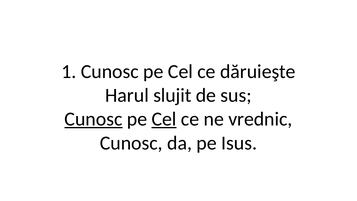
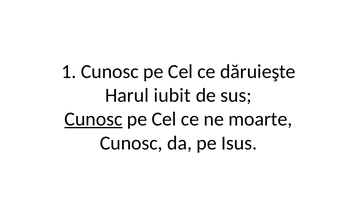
slujit: slujit -> iubit (172, 95)
Cel underline: present -> none (164, 119)
vrednic: vrednic -> moarte (260, 119)
